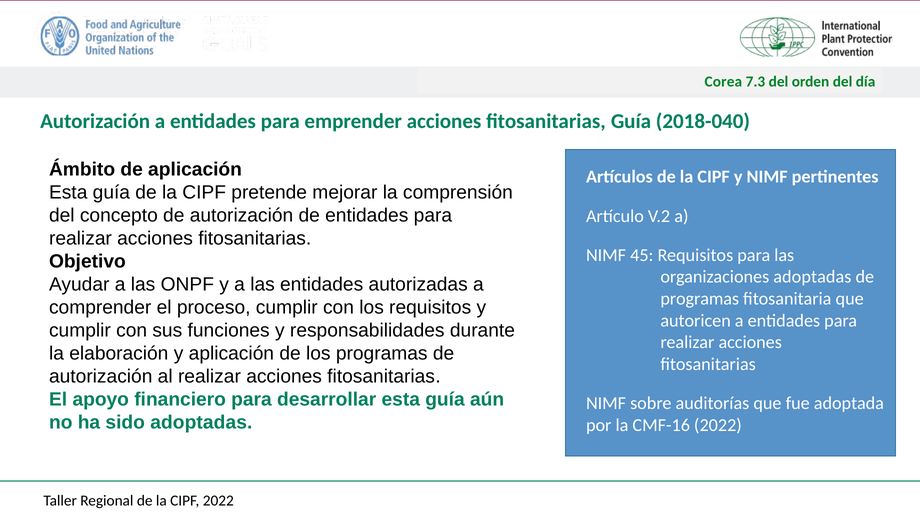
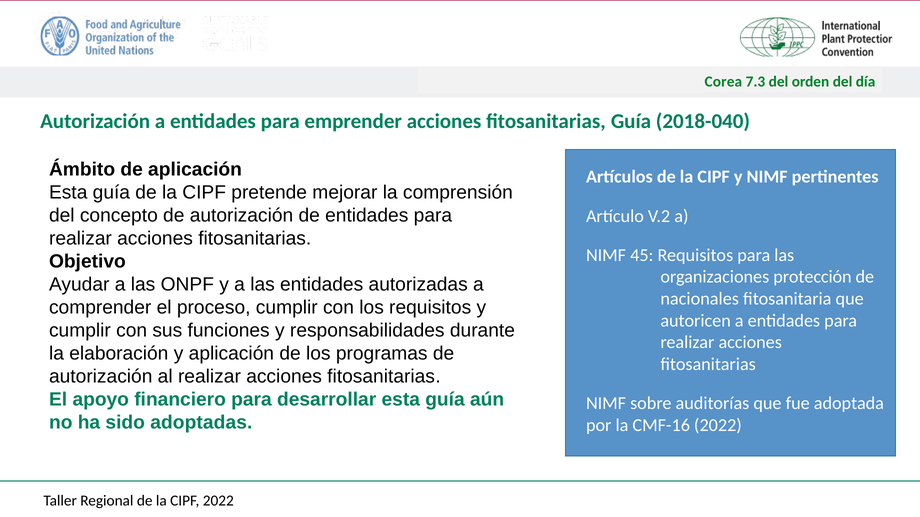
organizaciones adoptadas: adoptadas -> protección (812, 277)
programas: programas -> nacionales (700, 299)
